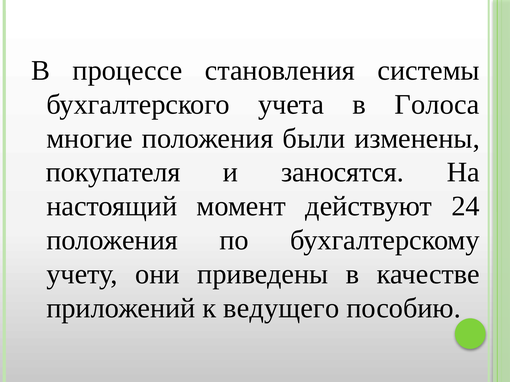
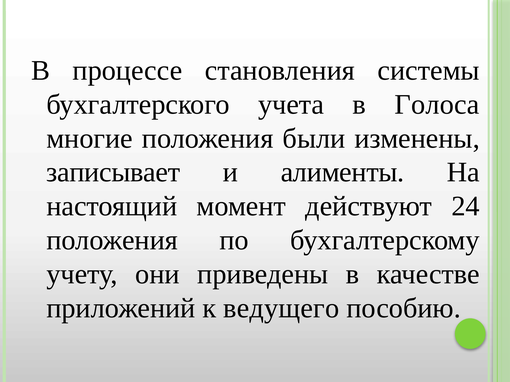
покупателя: покупателя -> записывает (113, 173)
заносятся: заносятся -> алименты (343, 173)
